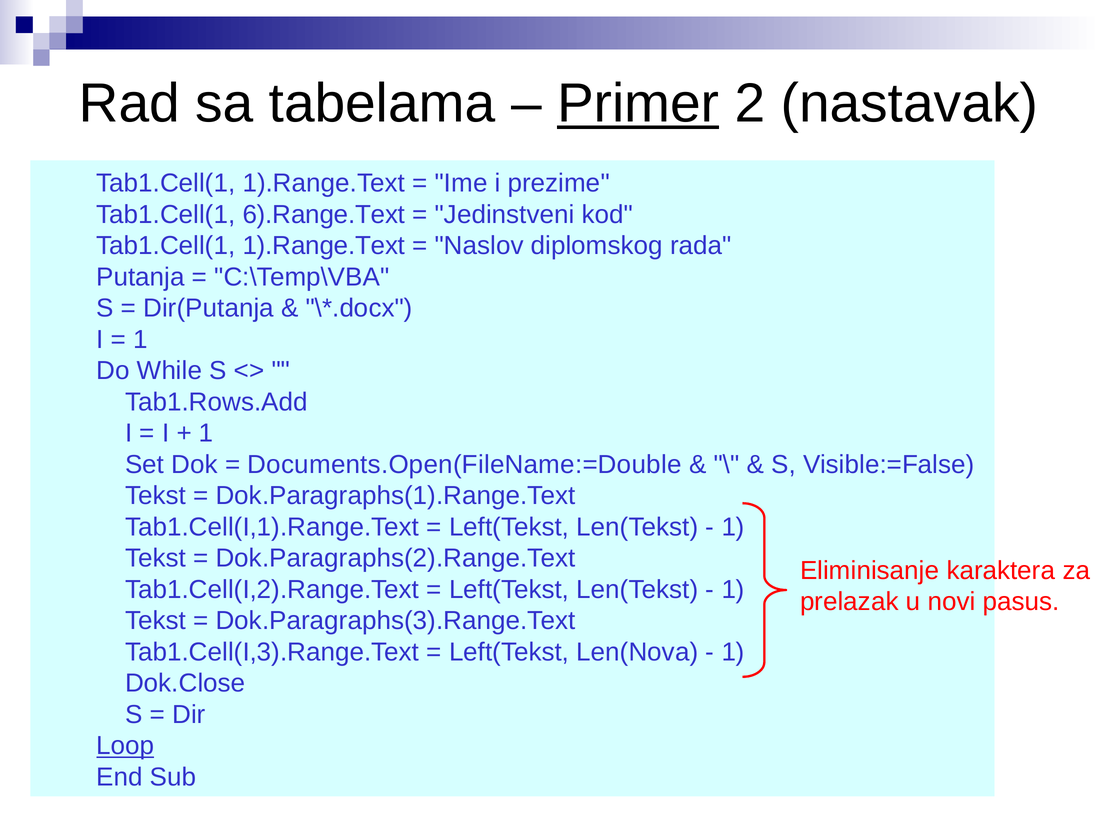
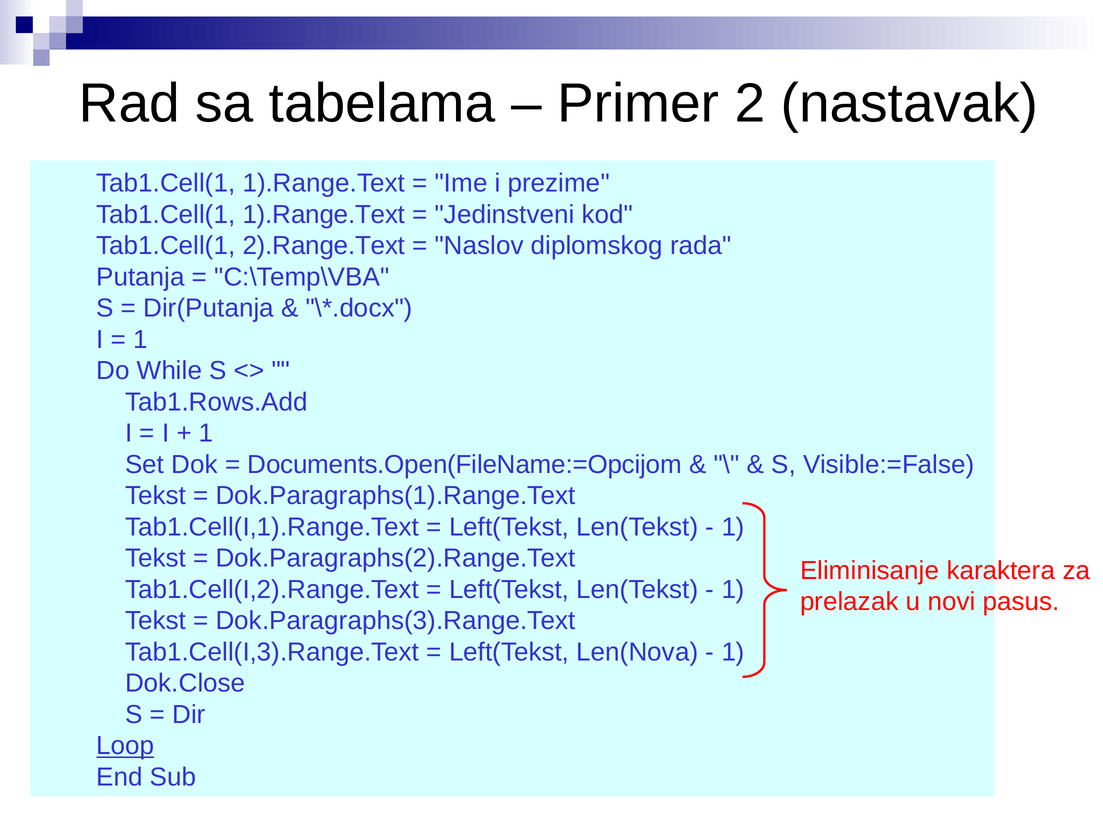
Primer underline: present -> none (638, 104)
6).Range.Text: 6).Range.Text -> 1).Range.Text (324, 215)
1).Range.Text: 1).Range.Text -> 2).Range.Text (324, 246)
Documents.Open(FileName:=Double: Documents.Open(FileName:=Double -> Documents.Open(FileName:=Opcijom (465, 465)
